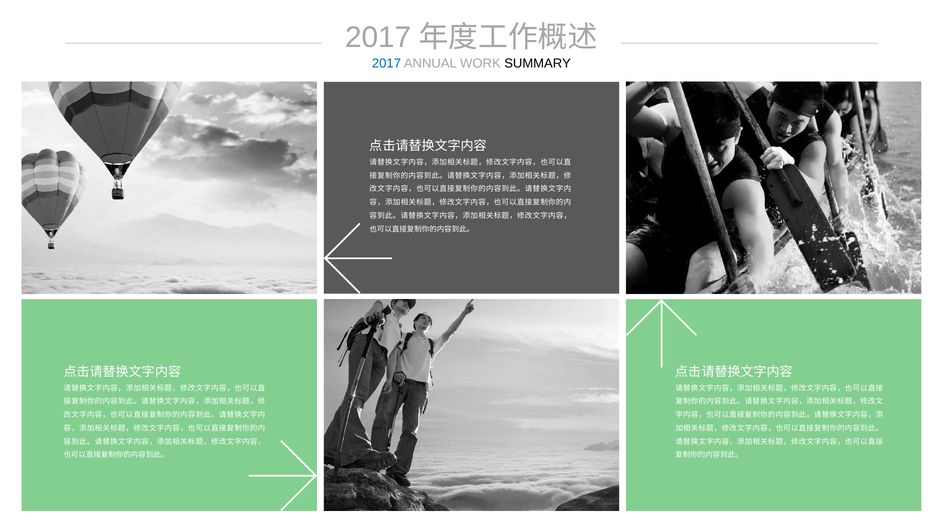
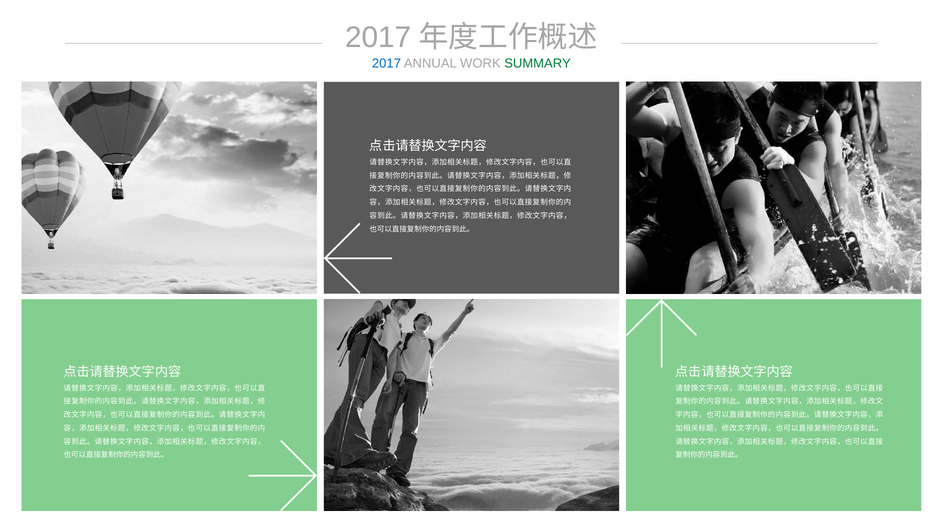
SUMMARY colour: black -> green (538, 63)
